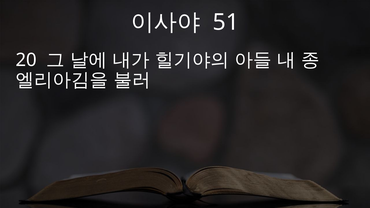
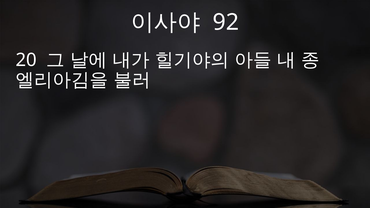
51: 51 -> 92 (226, 22)
